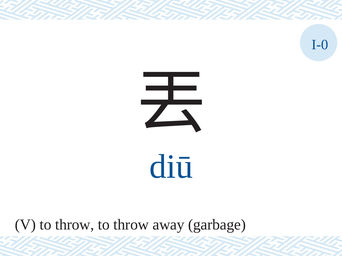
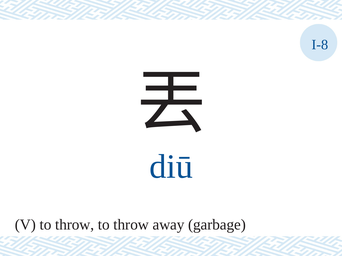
I-0: I-0 -> I-8 (320, 45)
